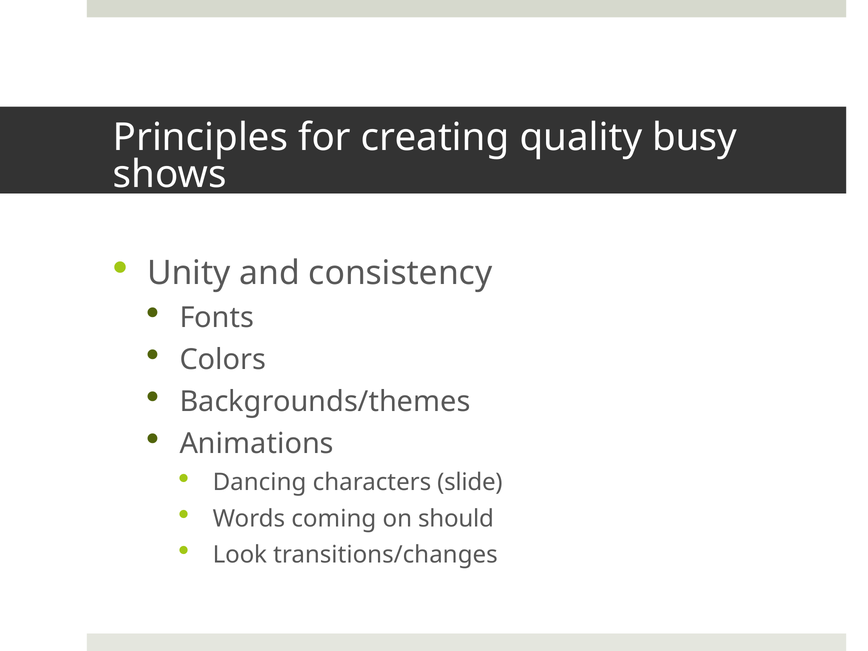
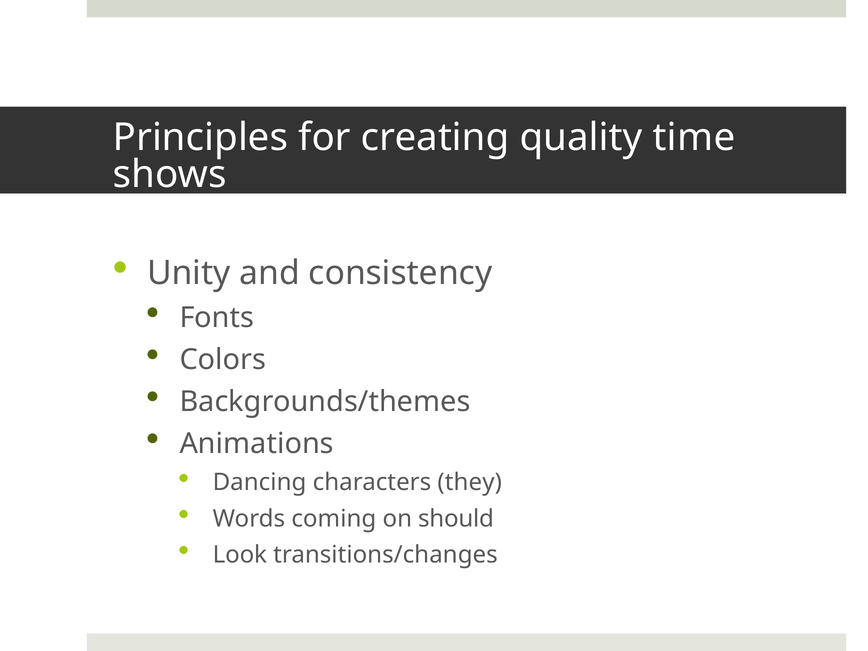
busy: busy -> time (694, 137)
slide: slide -> they (470, 483)
